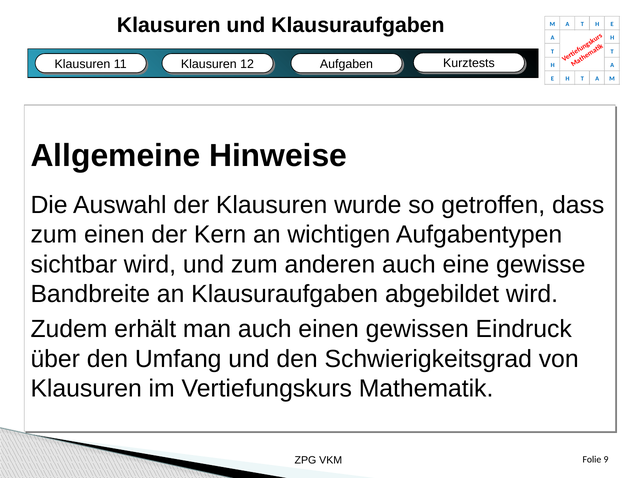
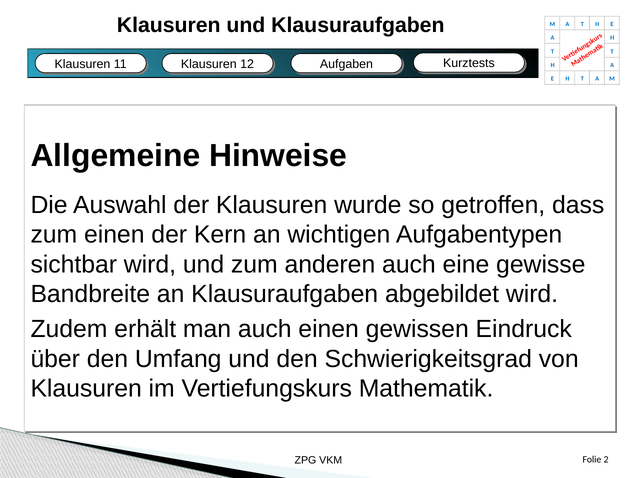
9: 9 -> 2 (606, 459)
